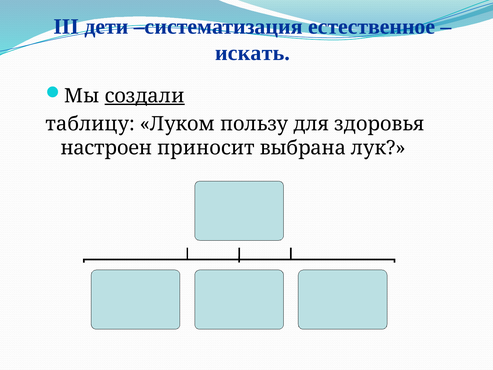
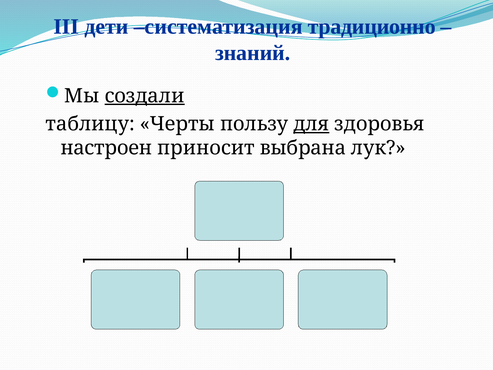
естественное: естественное -> традиционно (372, 27)
искать: искать -> знаний (253, 53)
Луком: Луком -> Черты (177, 124)
для underline: none -> present (311, 124)
